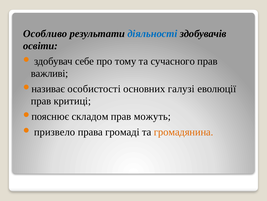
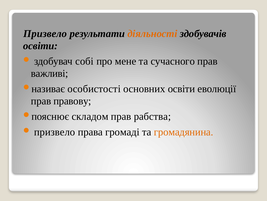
Особливо: Особливо -> Призвело (45, 34)
діяльності colour: blue -> orange (152, 34)
себе: себе -> собі (84, 61)
тому: тому -> мене (126, 61)
основних галузі: галузі -> освіти (181, 89)
критиці: критиці -> правову (72, 101)
можуть: можуть -> рабства (152, 116)
